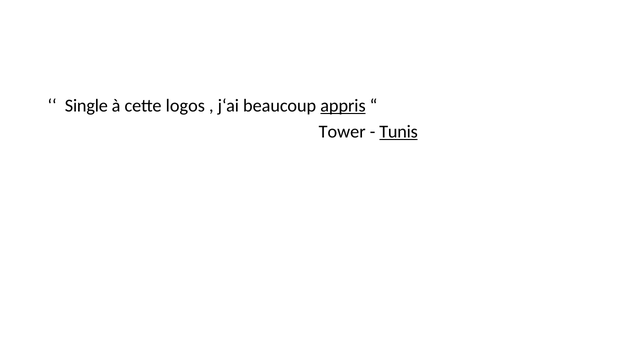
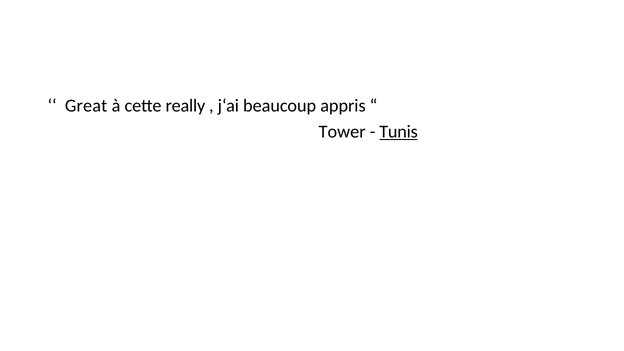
Single: Single -> Great (86, 106)
logos: logos -> really (185, 106)
appris underline: present -> none (343, 106)
